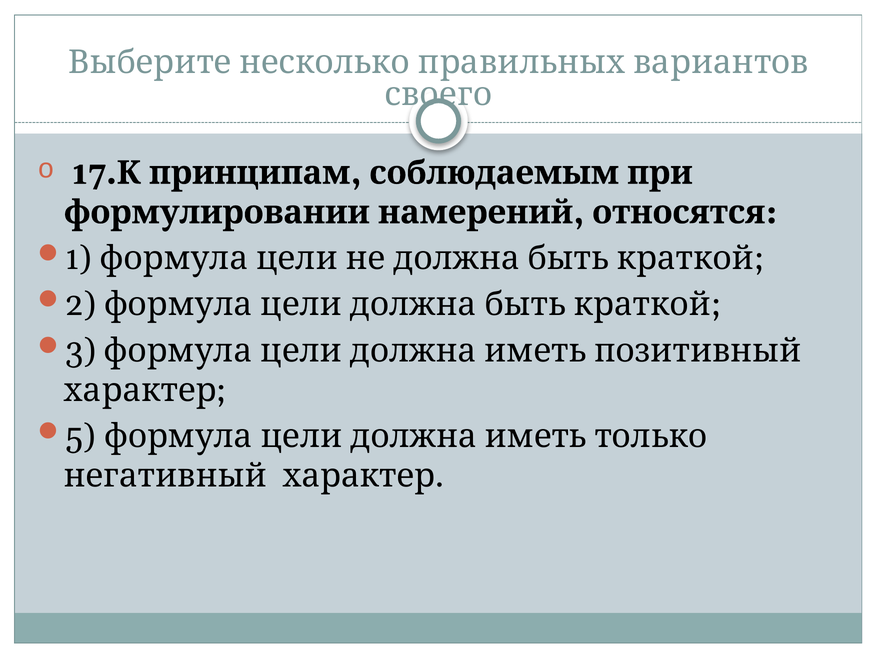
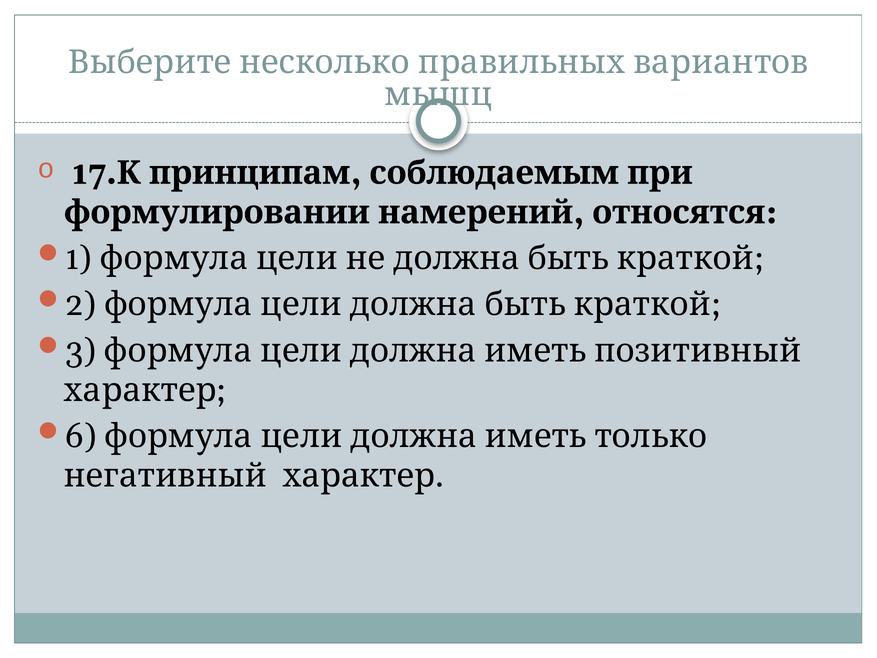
своего: своего -> мышц (438, 94)
5: 5 -> 6 (81, 436)
